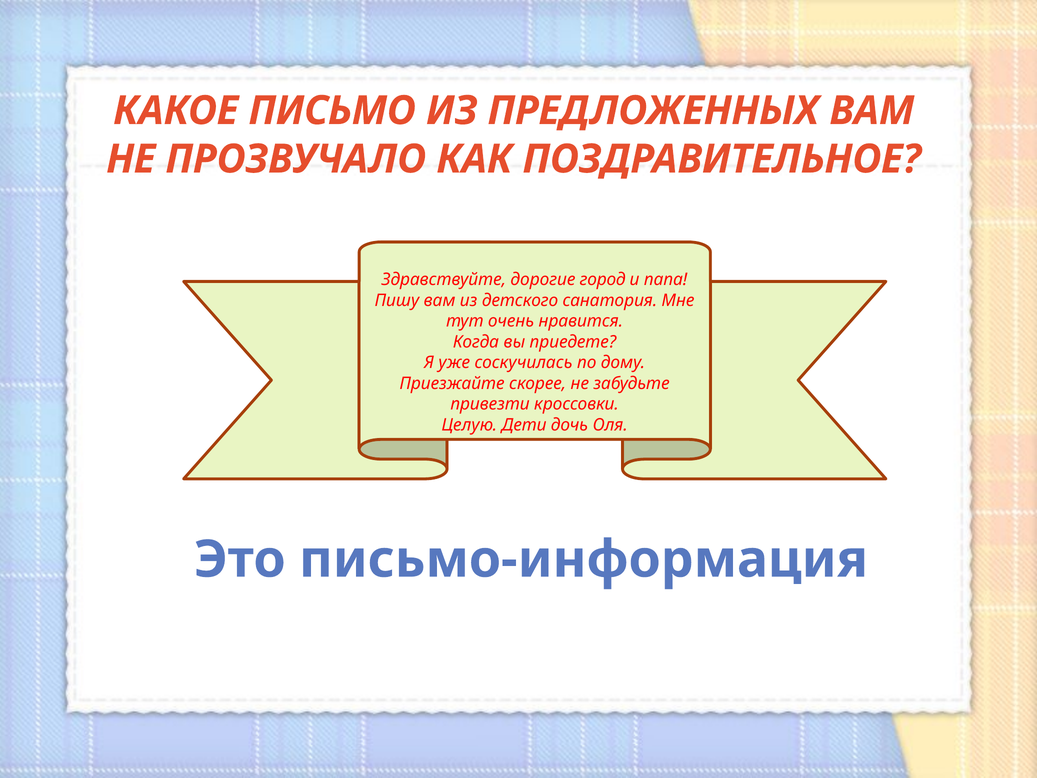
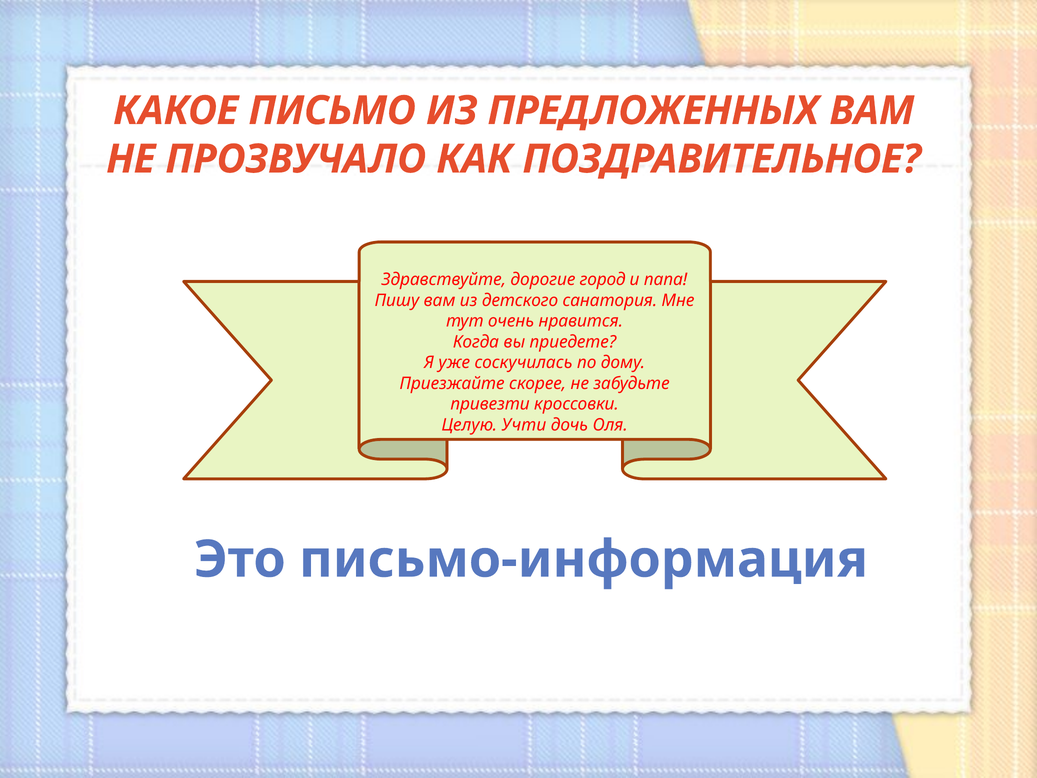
Дети: Дети -> Учти (524, 425)
